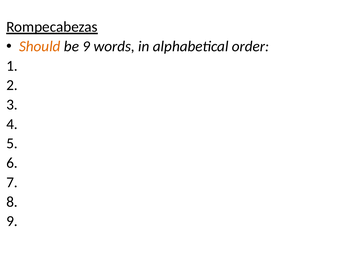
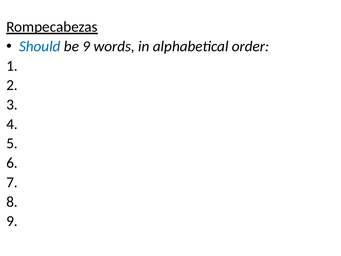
Should colour: orange -> blue (40, 46)
